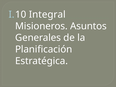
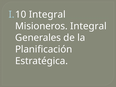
Misioneros Asuntos: Asuntos -> Integral (88, 26)
